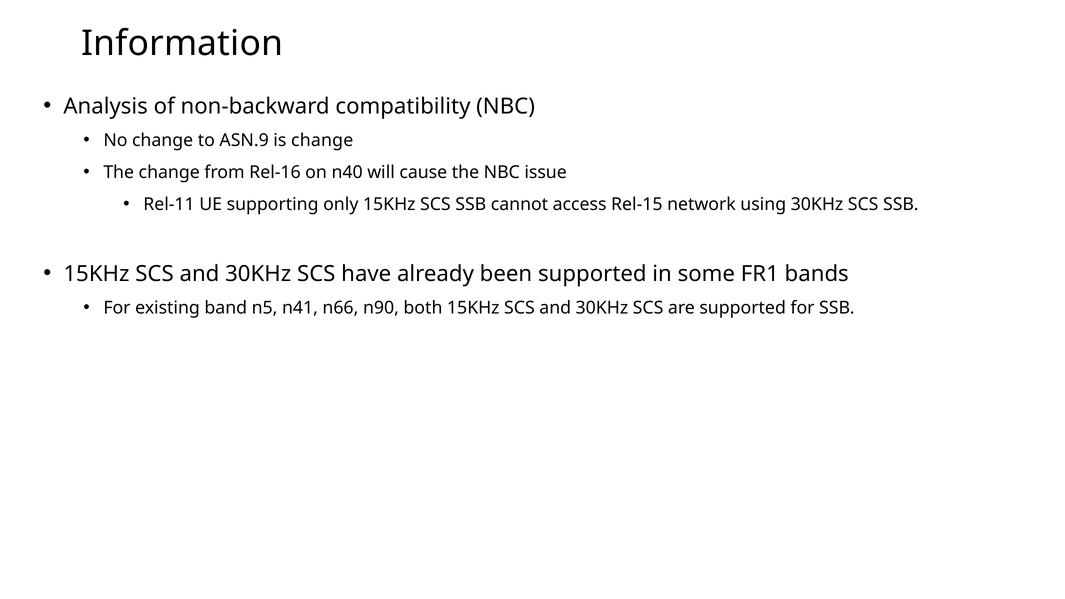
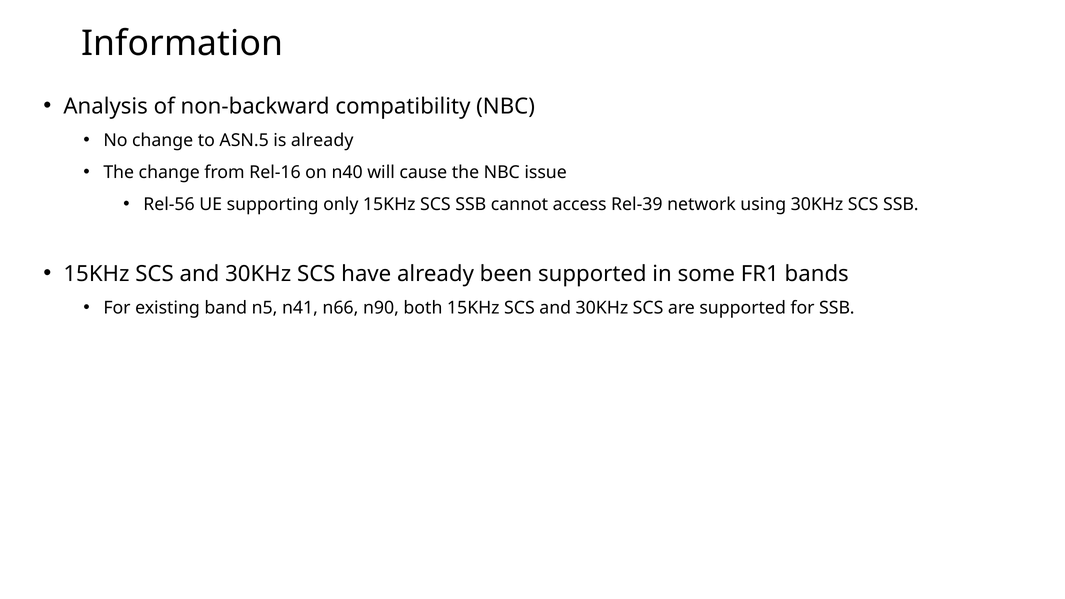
ASN.9: ASN.9 -> ASN.5 (244, 140)
is change: change -> already (322, 140)
Rel-11: Rel-11 -> Rel-56 (169, 204)
Rel-15: Rel-15 -> Rel-39 (637, 204)
